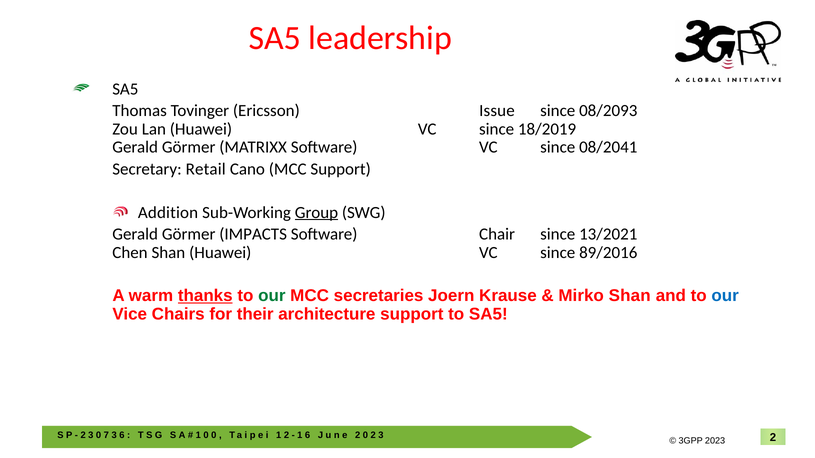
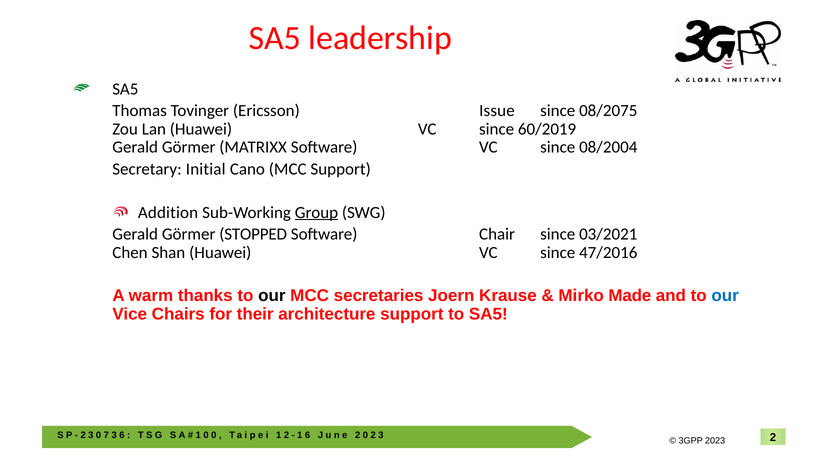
08/2093: 08/2093 -> 08/2075 (608, 111)
18/2019: 18/2019 -> 60/2019 (547, 129)
08/2041: 08/2041 -> 08/2004 (608, 147)
Retail: Retail -> Initial (206, 169)
IMPACTS: IMPACTS -> STOPPED (253, 234)
13/2021: 13/2021 -> 03/2021 (608, 234)
89/2016: 89/2016 -> 47/2016 (608, 253)
thanks underline: present -> none (205, 296)
our colour: green -> black (272, 296)
Mirko Shan: Shan -> Made (630, 296)
